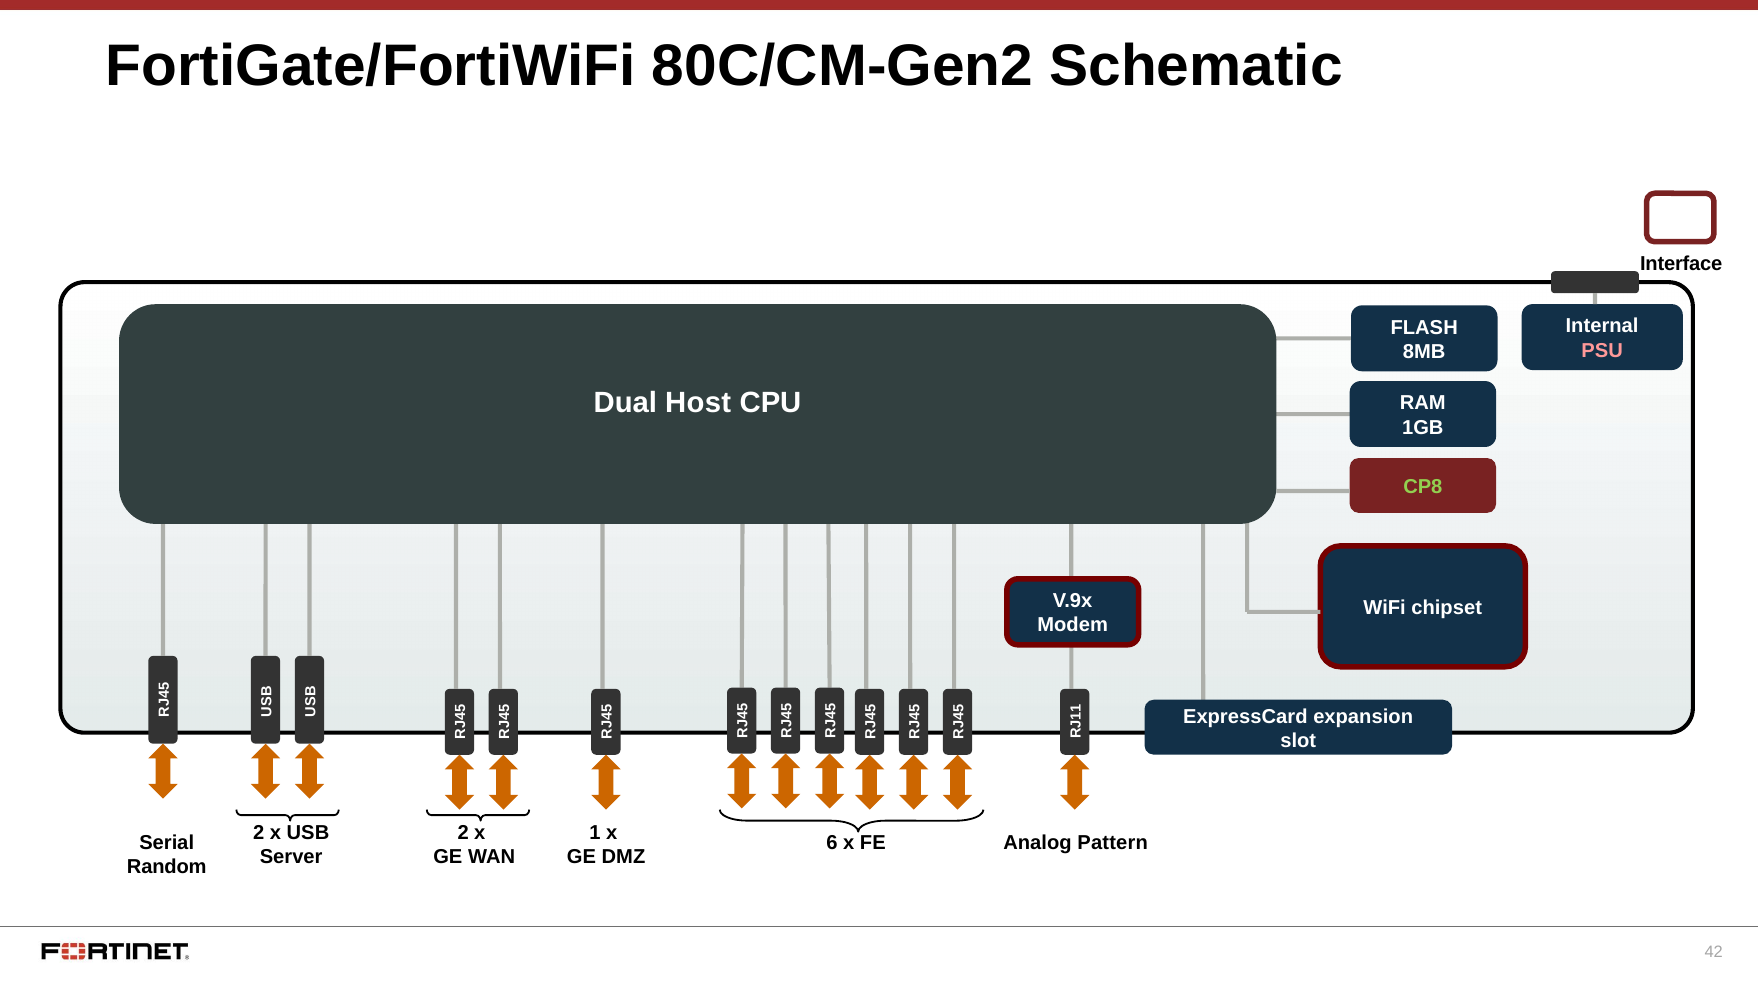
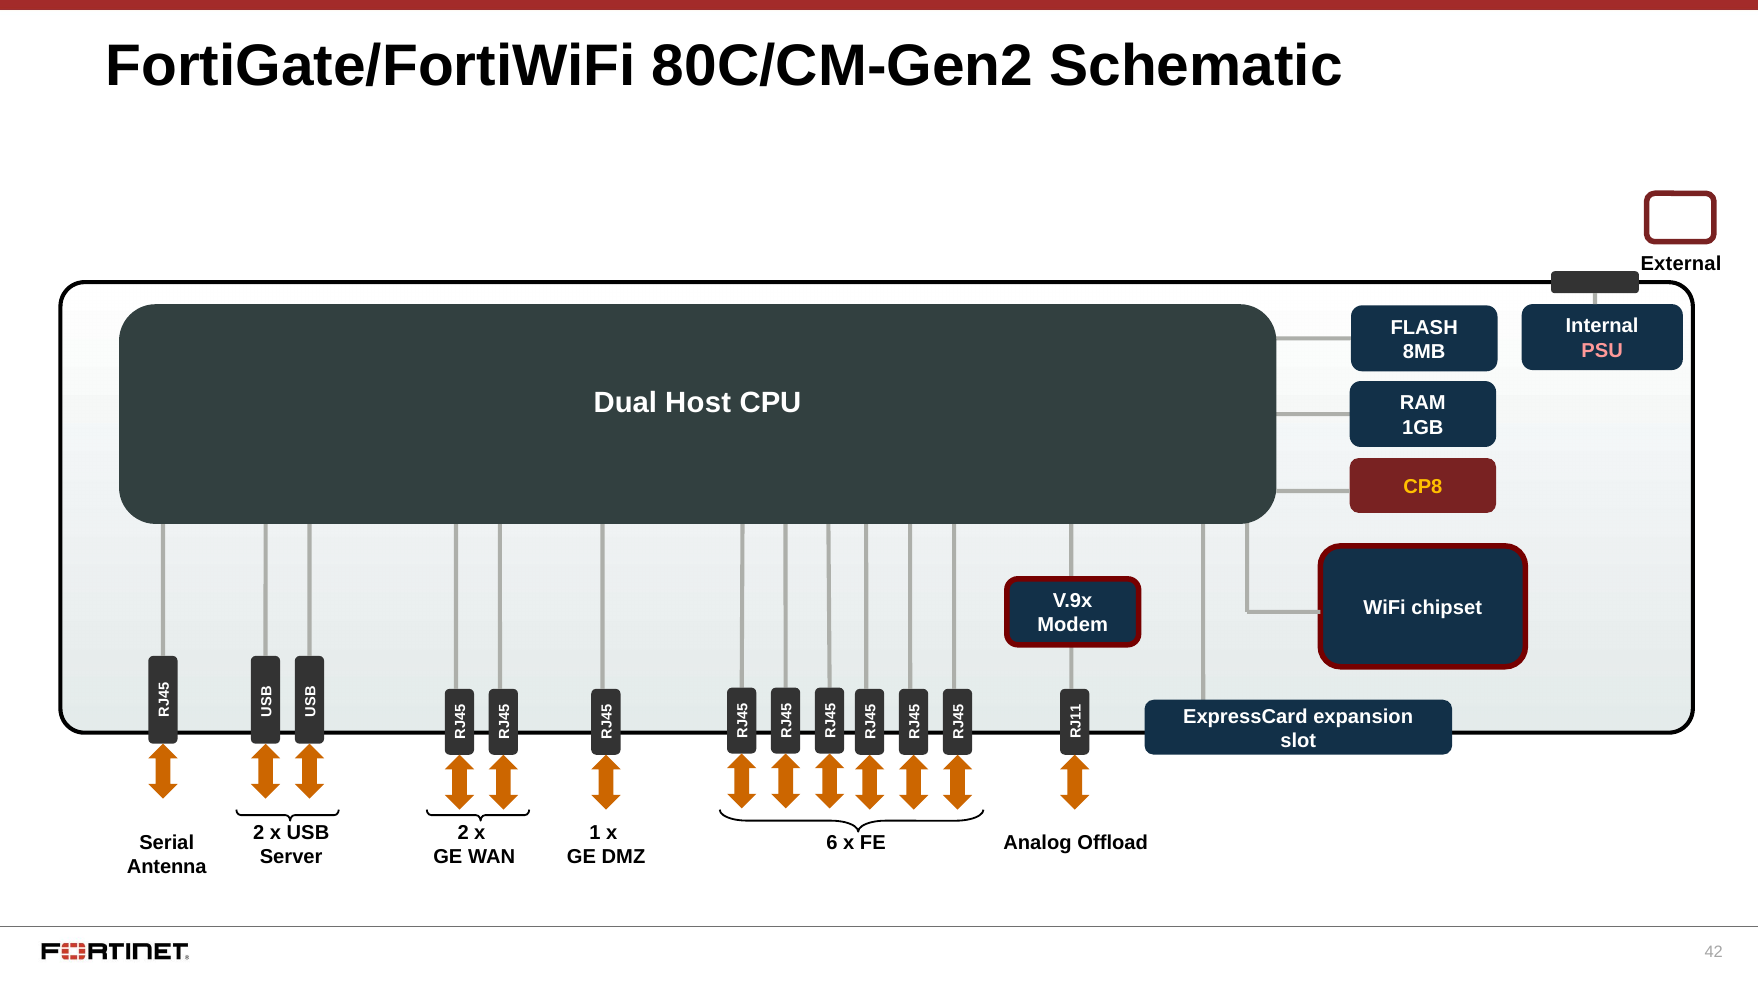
Interface: Interface -> External (1681, 264)
CP8 colour: light green -> yellow (1423, 487)
Pattern: Pattern -> Offload (1113, 843)
Random: Random -> Antenna (167, 867)
